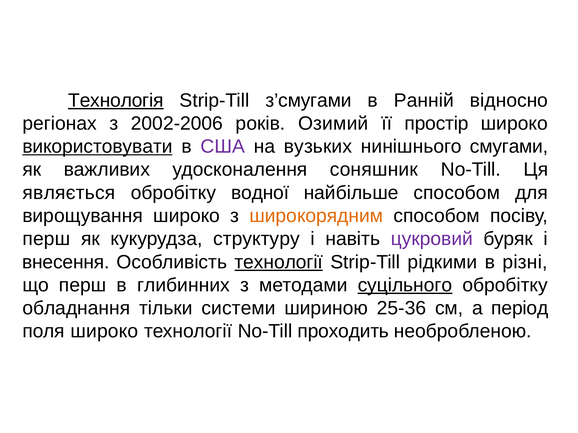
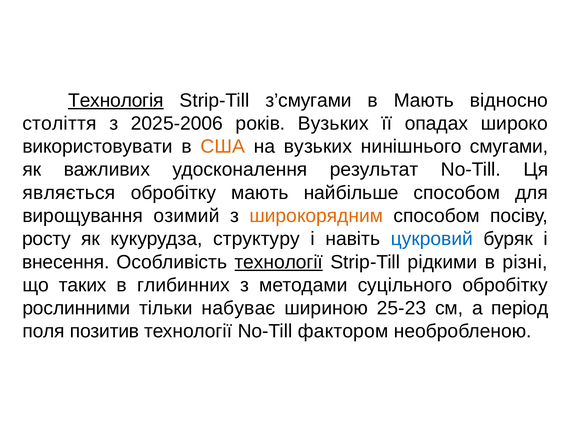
в Ранній: Ранній -> Мають (424, 100)
регіонах: регіонах -> століття (59, 124)
2002-2006: 2002-2006 -> 2025-2006 (177, 124)
років Озимий: Озимий -> Вузьких (333, 124)
простір: простір -> опадах (436, 124)
використовувати underline: present -> none (97, 147)
США colour: purple -> orange (223, 147)
соняшник: соняшник -> результат (374, 170)
обробітку водної: водної -> мають (260, 193)
вирощування широко: широко -> озимий (187, 216)
перш: перш -> росту (47, 239)
цукровий colour: purple -> blue (432, 239)
що перш: перш -> таких (83, 285)
суцільного underline: present -> none (405, 285)
обладнання: обладнання -> рослинними (76, 309)
системи: системи -> набуває (238, 309)
25-36: 25-36 -> 25-23 (401, 309)
поля широко: широко -> позитив (104, 332)
проходить: проходить -> фактором (343, 332)
